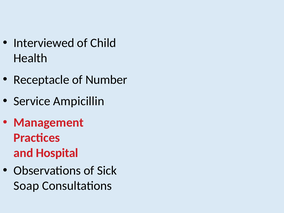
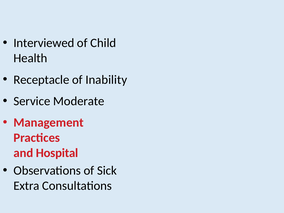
Number: Number -> Inability (106, 80)
Ampicillin: Ampicillin -> Moderate (79, 101)
Soap: Soap -> Extra (26, 186)
